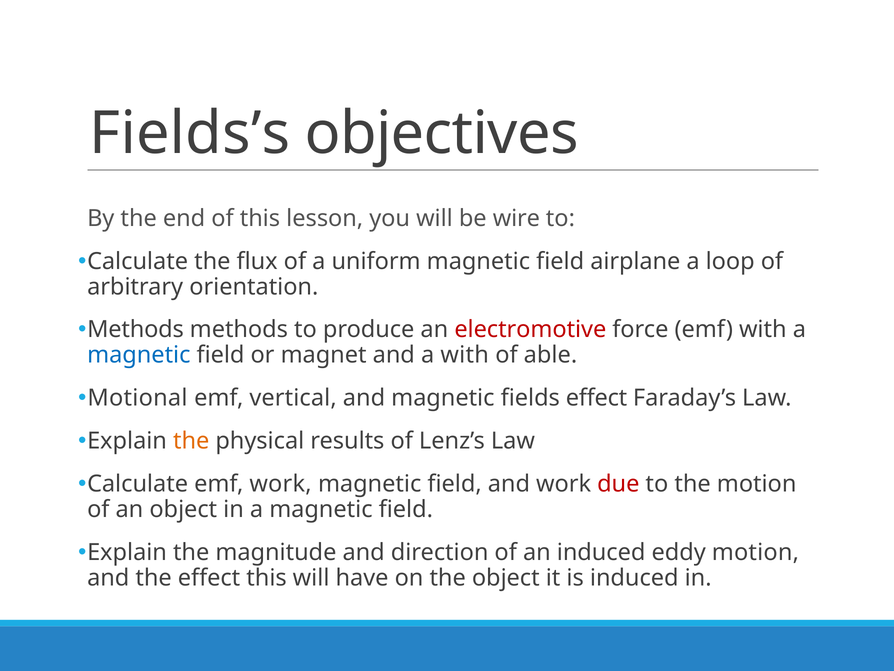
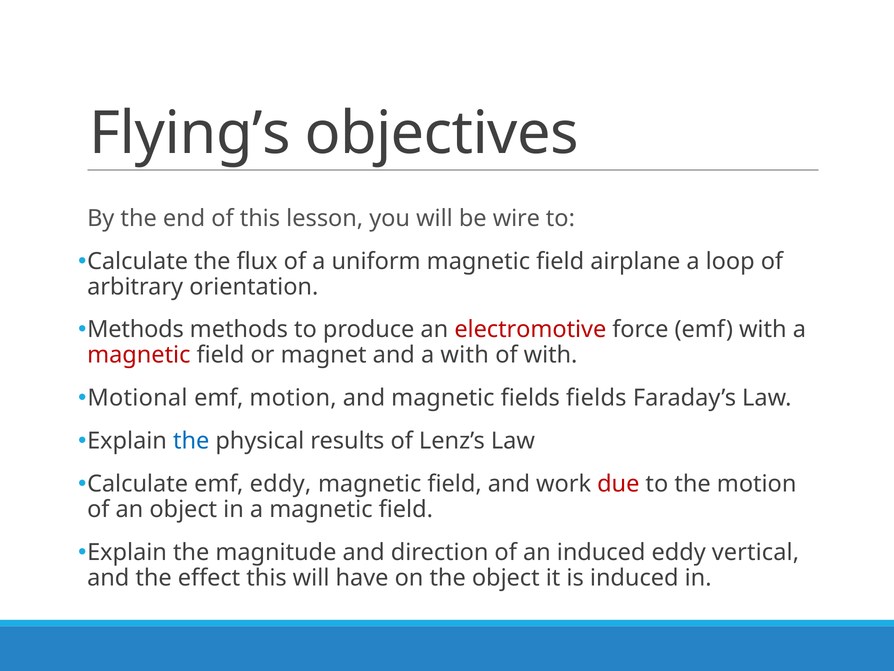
Fields’s: Fields’s -> Flying’s (190, 134)
magnetic colour: blue -> red (139, 355)
of able: able -> with (551, 355)
emf vertical: vertical -> motion (293, 398)
fields effect: effect -> fields (596, 398)
the colour: orange -> blue (191, 441)
emf work: work -> eddy (280, 484)
eddy motion: motion -> vertical (755, 552)
